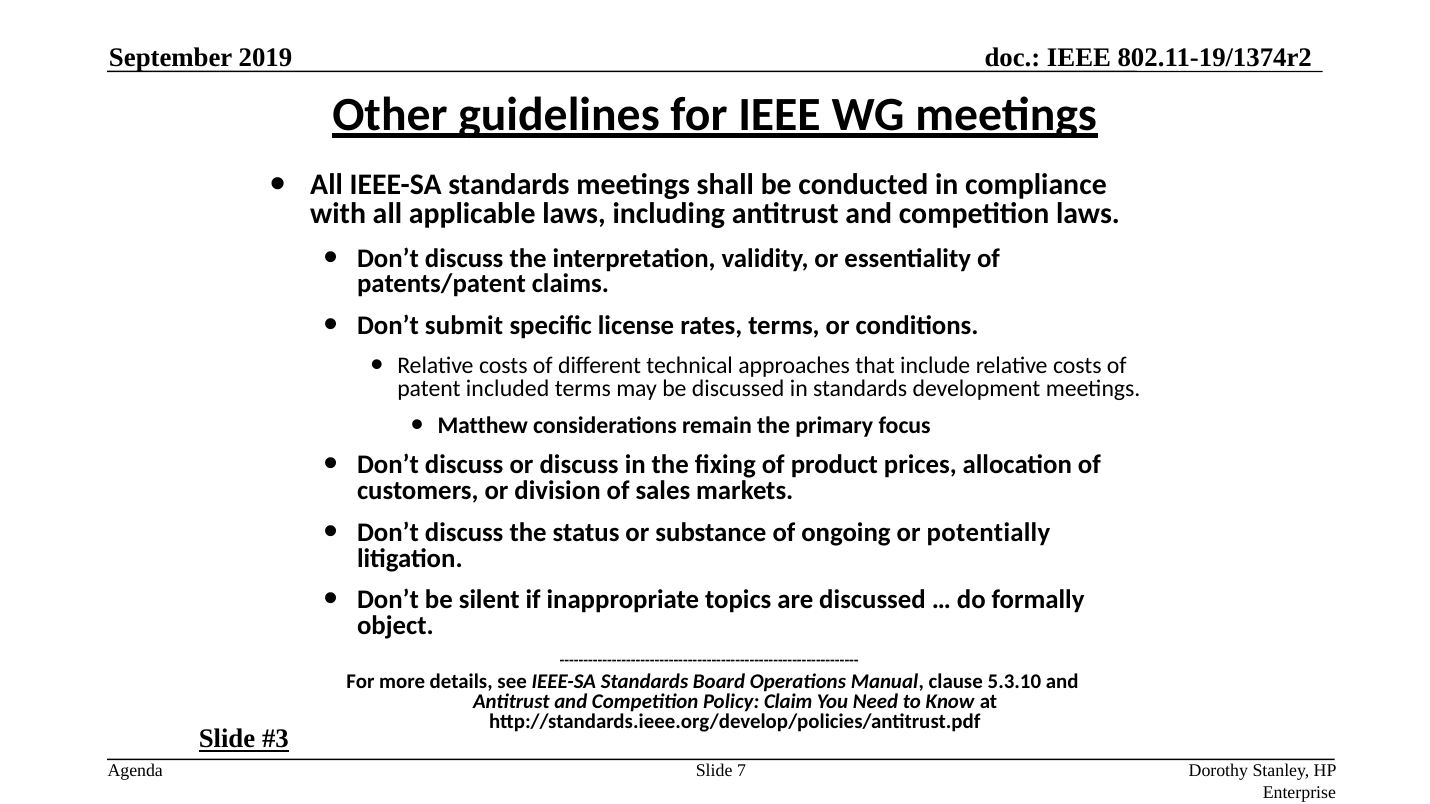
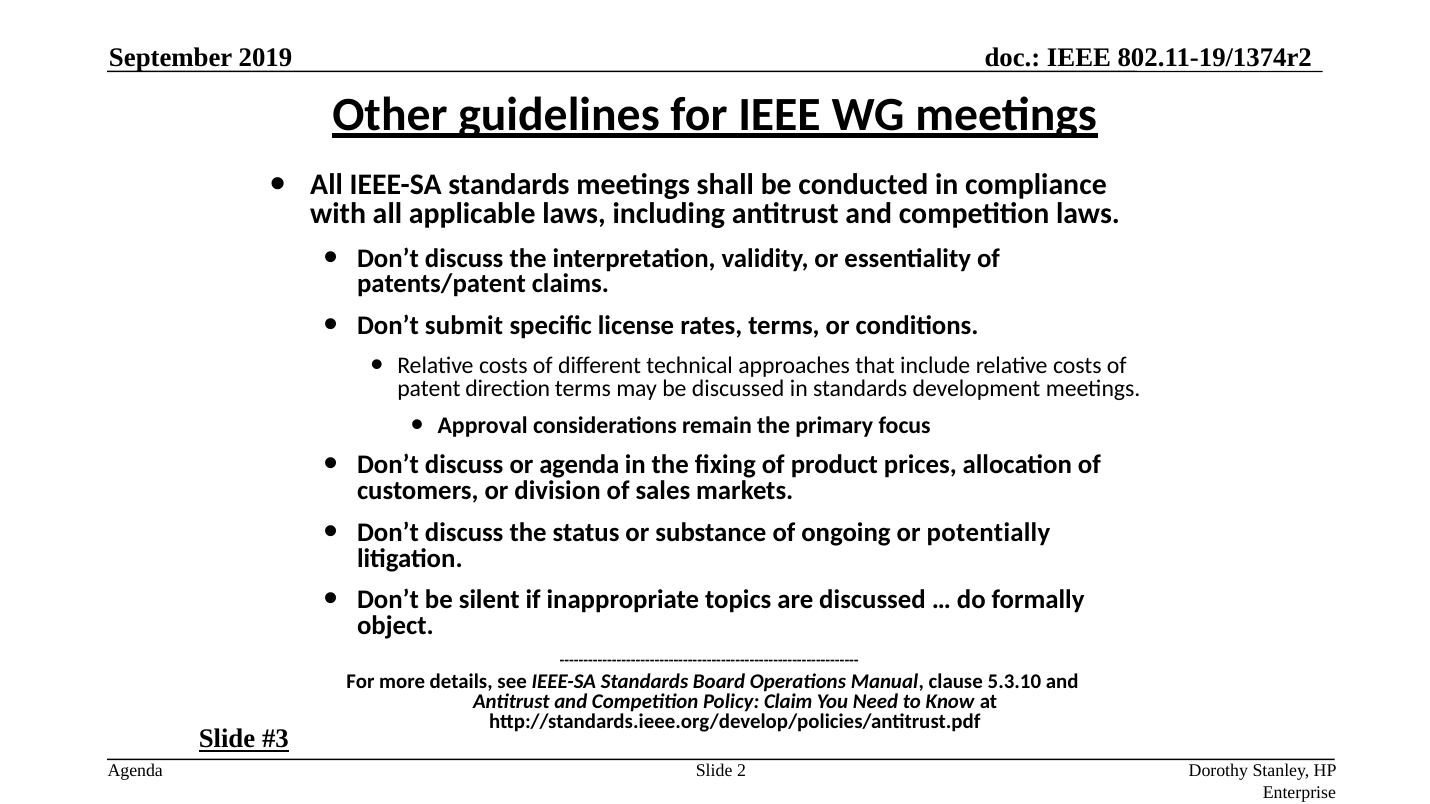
included: included -> direction (508, 389)
Matthew: Matthew -> Approval (483, 426)
or discuss: discuss -> agenda (579, 465)
7: 7 -> 2 (741, 771)
